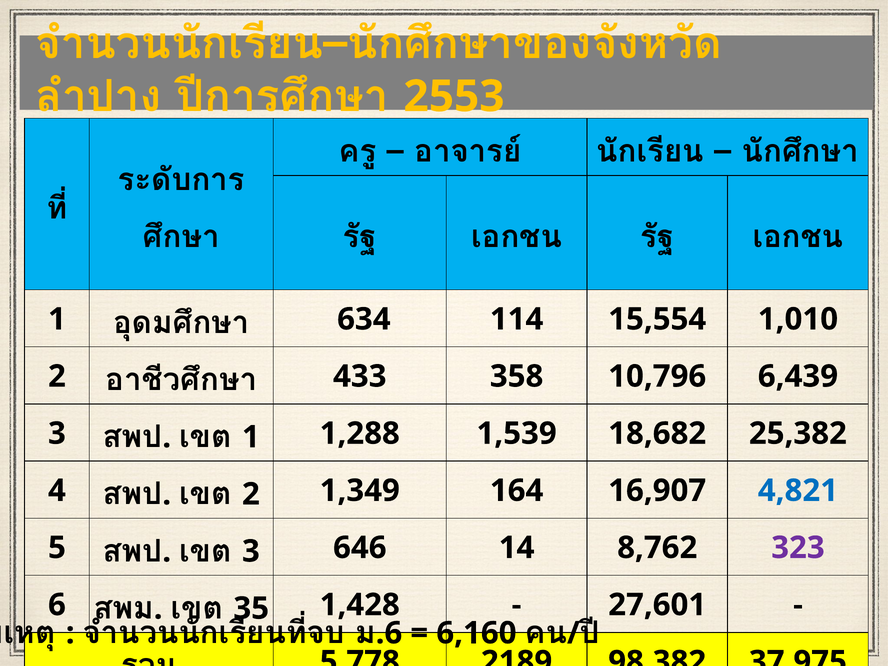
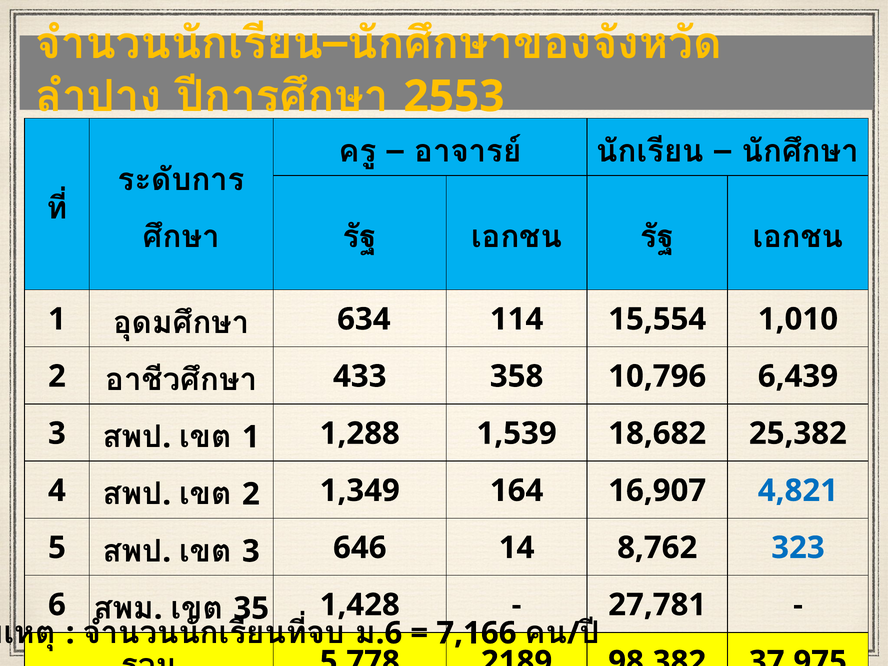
323 colour: purple -> blue (798, 548)
27,601: 27,601 -> 27,781 (657, 605)
6,160: 6,160 -> 7,166 (476, 633)
